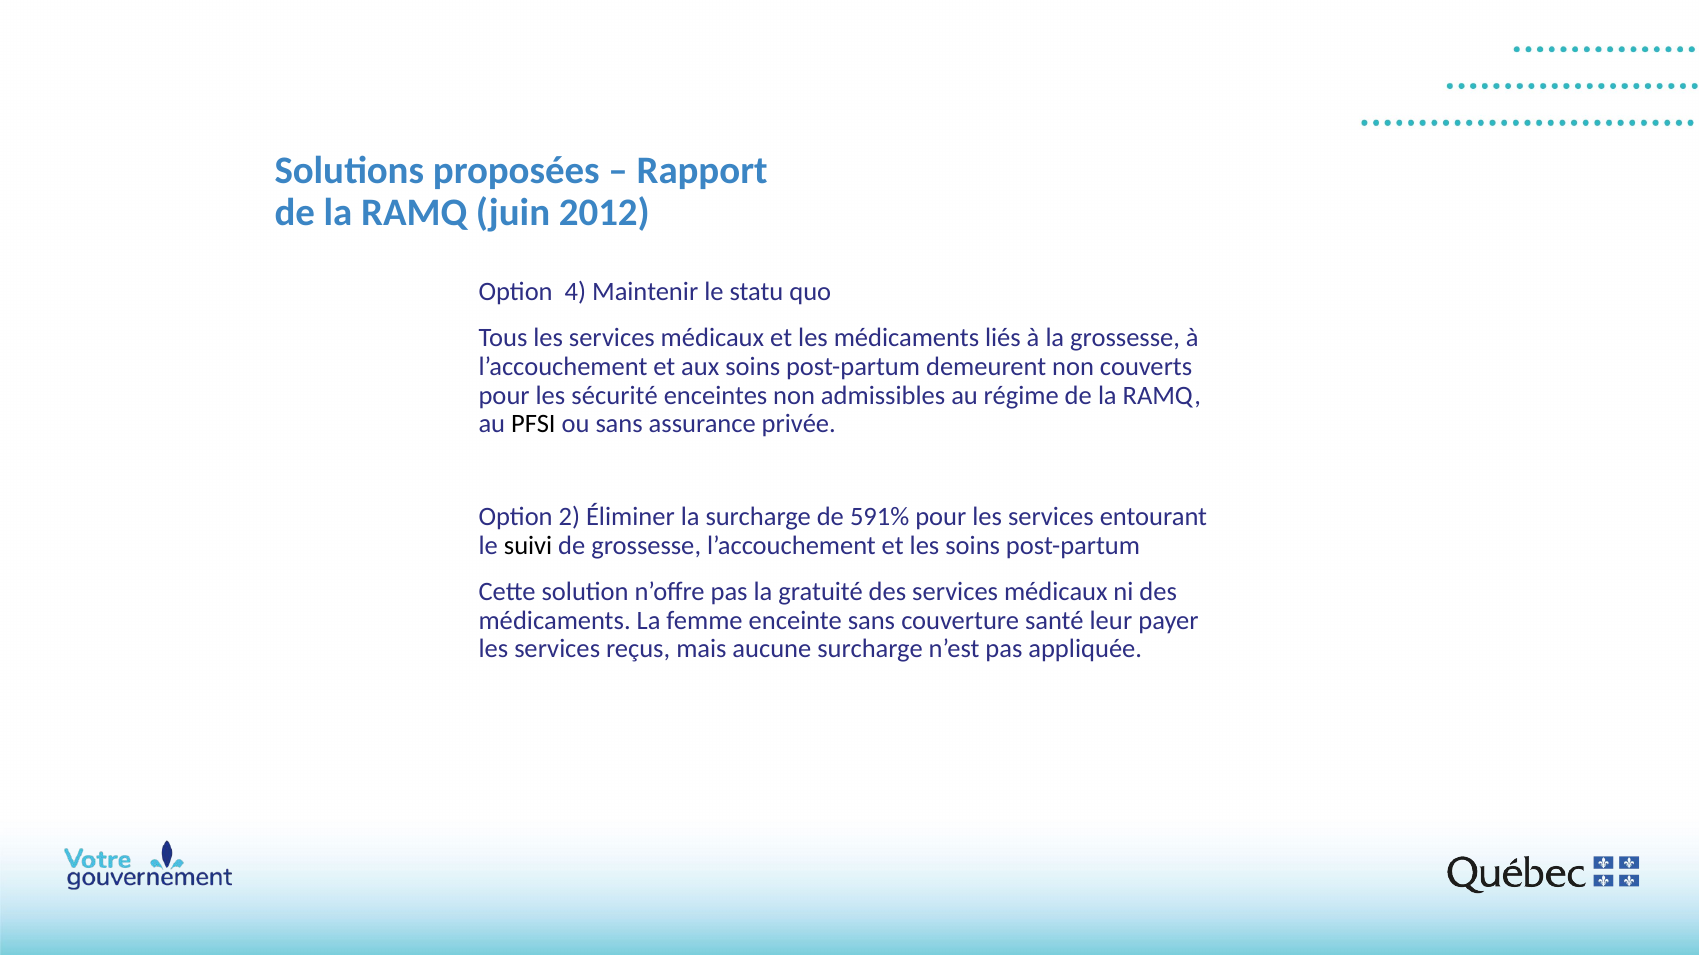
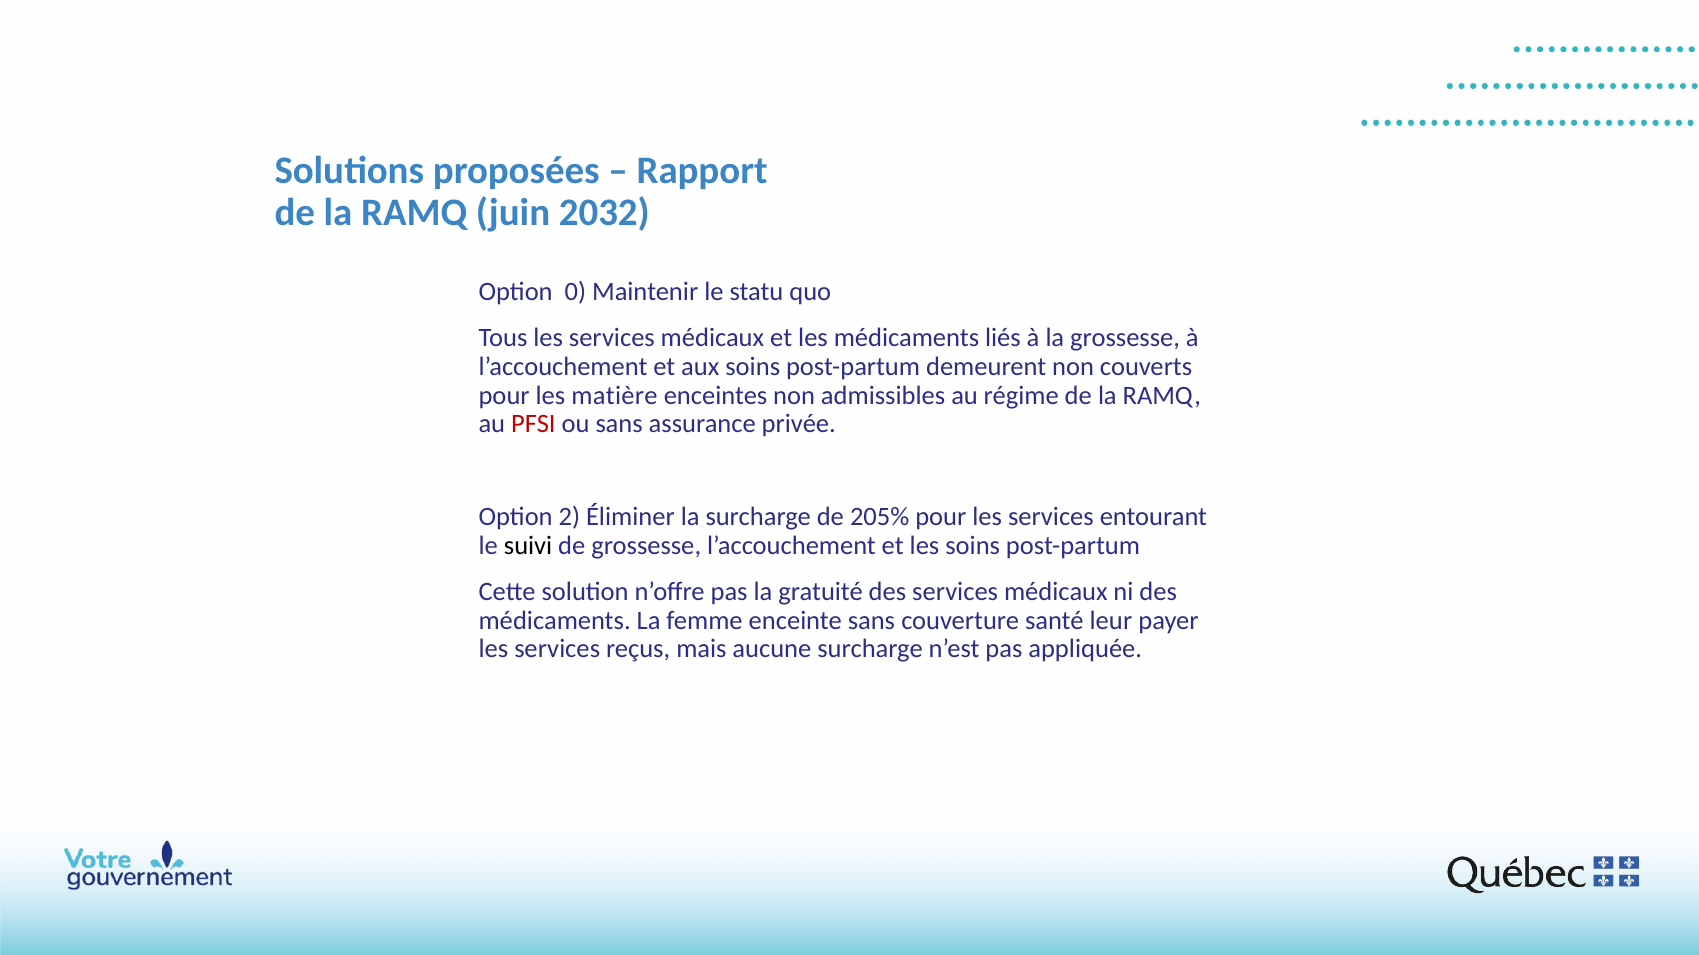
2012: 2012 -> 2032 (604, 213)
4: 4 -> 0 (575, 292)
sécurité: sécurité -> matière (614, 396)
PFSI colour: black -> red (533, 424)
591%: 591% -> 205% (880, 517)
